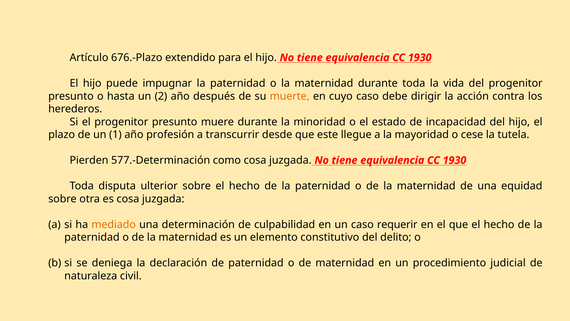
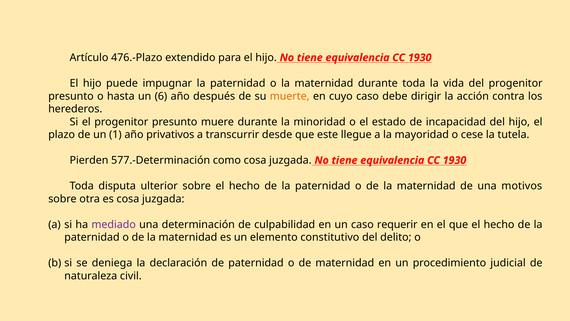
676.-Plazo: 676.-Plazo -> 476.-Plazo (137, 58)
2: 2 -> 6 (161, 96)
profesión: profesión -> privativos (170, 135)
equidad: equidad -> motivos (522, 186)
mediado colour: orange -> purple (114, 224)
